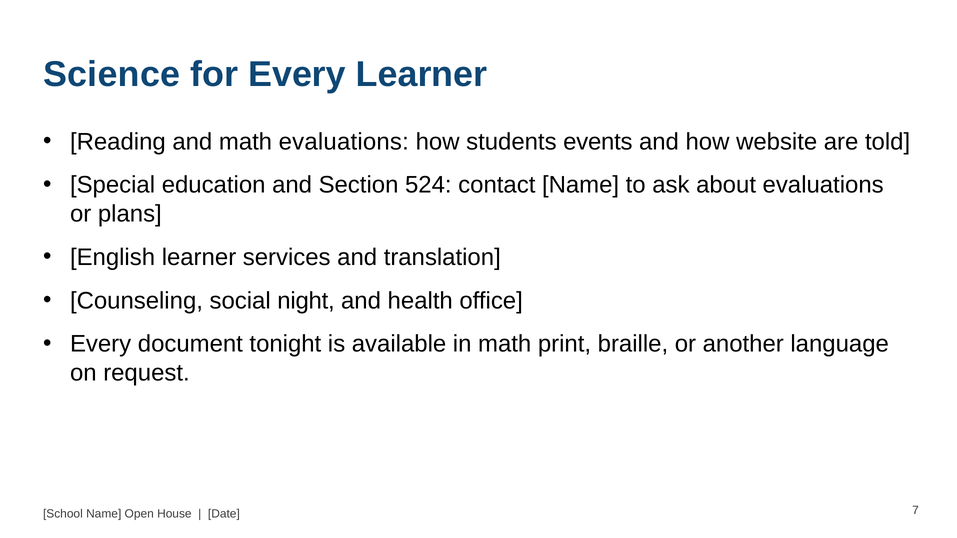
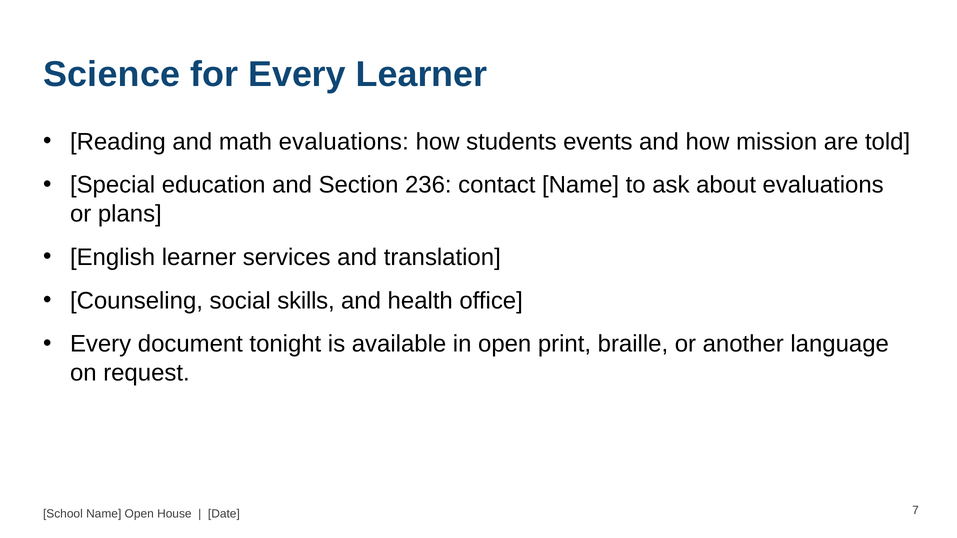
website: website -> mission (777, 142)
524: 524 -> 236 (428, 185)
night: night -> skills (306, 301)
in math: math -> open (505, 344)
